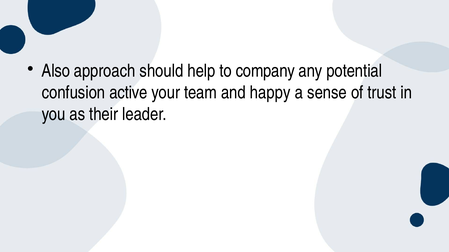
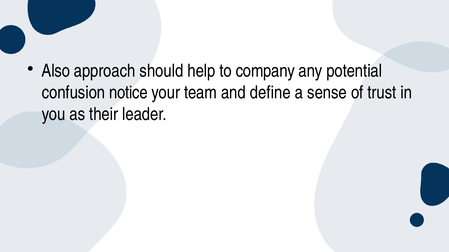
active: active -> notice (128, 93)
happy: happy -> define (270, 93)
